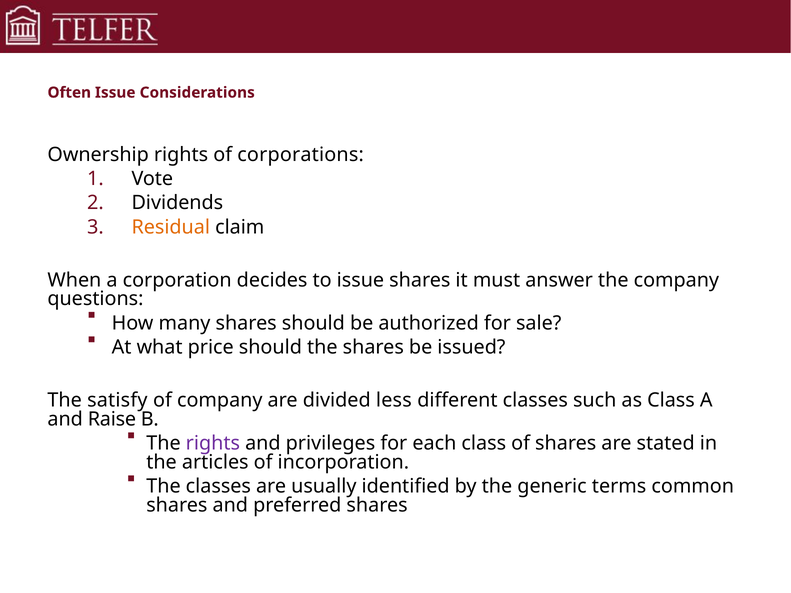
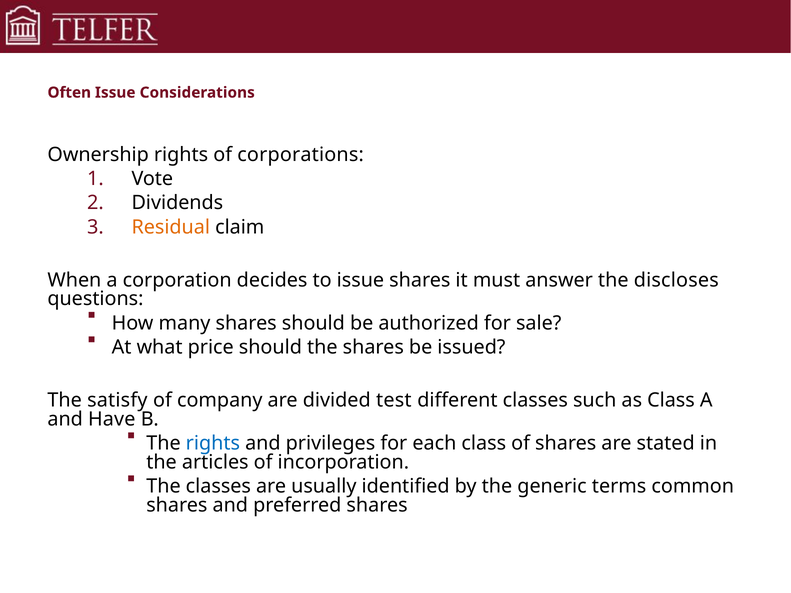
the company: company -> discloses (676, 280)
less: less -> test (394, 400)
Raise: Raise -> Have (112, 419)
rights colour: purple -> blue (213, 443)
